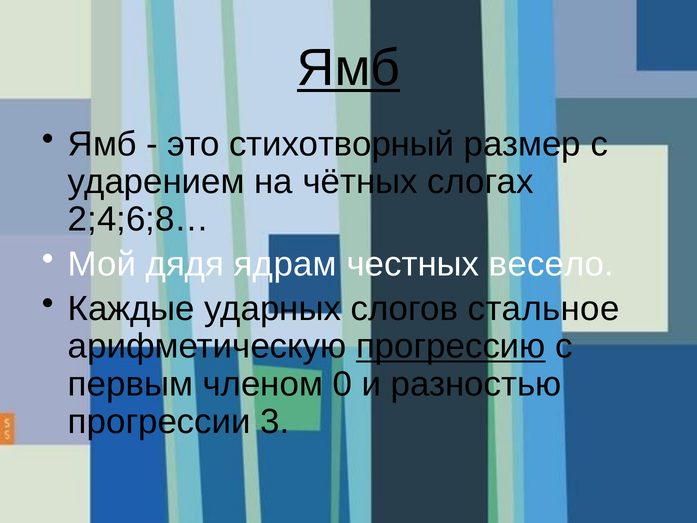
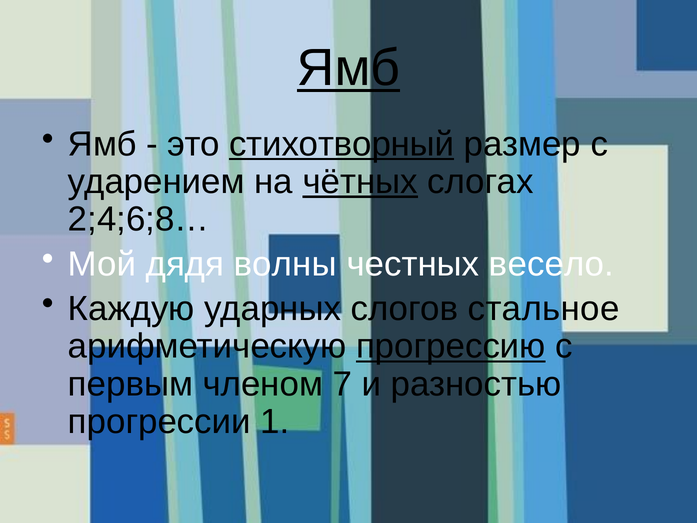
стихотворный underline: none -> present (342, 144)
чётных underline: none -> present (360, 182)
ядрам: ядрам -> волны (285, 264)
Каждые: Каждые -> Каждую (131, 309)
0: 0 -> 7 (342, 384)
3: 3 -> 1 (275, 422)
